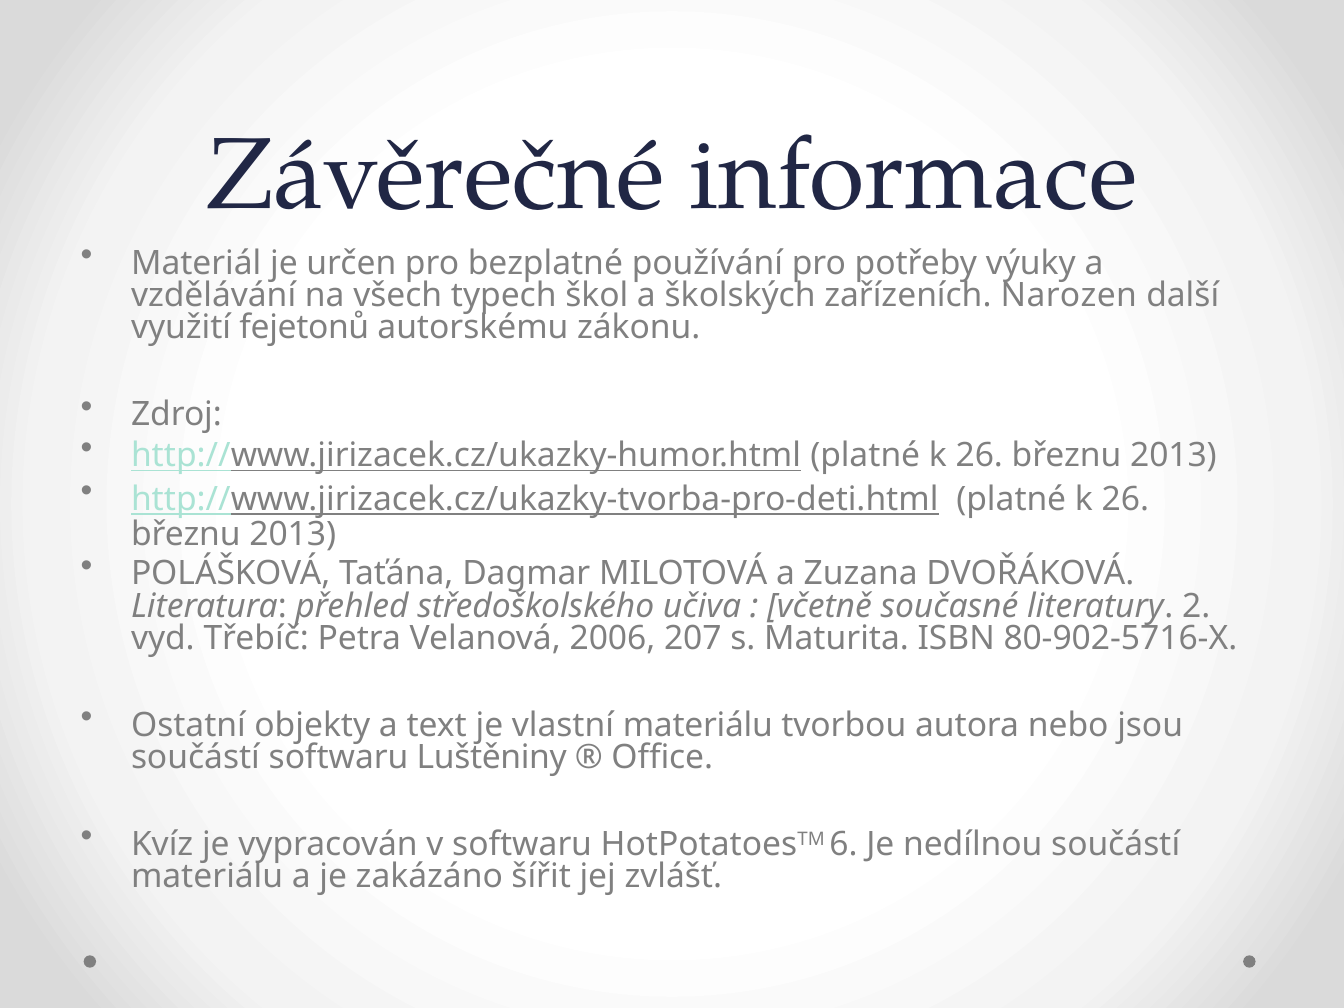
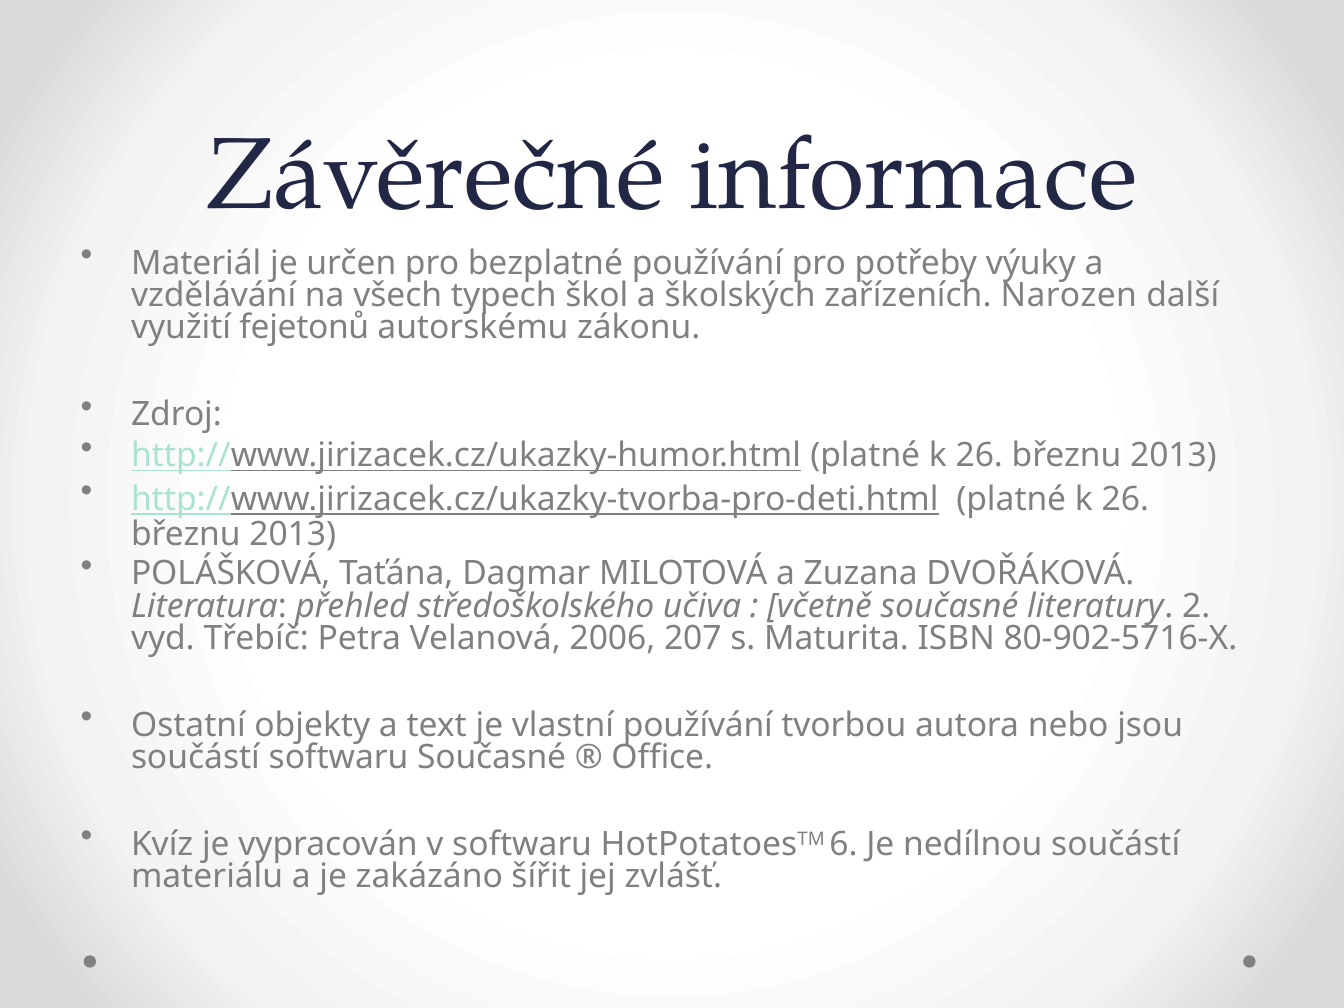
vlastní materiálu: materiálu -> používání (698, 725)
softwaru Luštěniny: Luštěniny -> Současné (492, 757)
